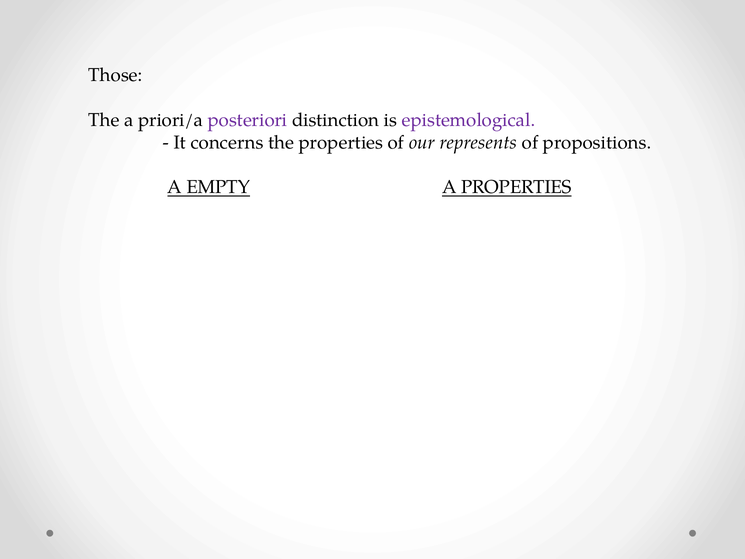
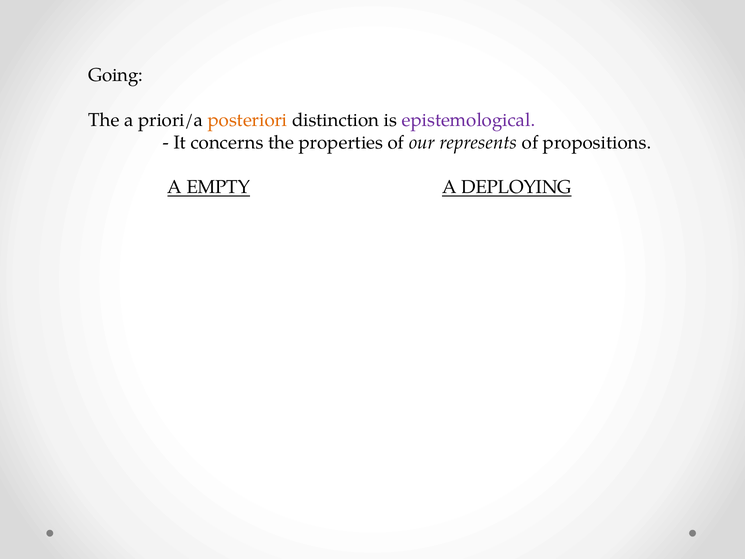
Those: Those -> Going (116, 75)
posteriori colour: purple -> orange (248, 120)
A PROPERTIES: PROPERTIES -> DEPLOYING (516, 187)
